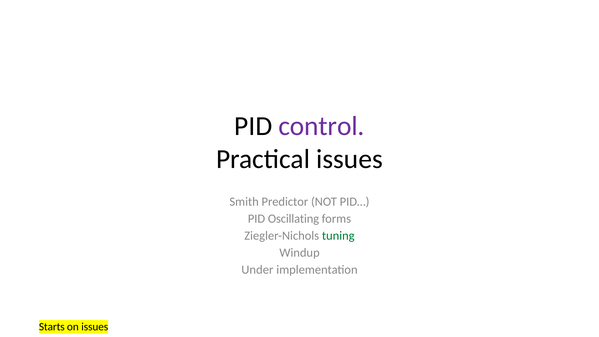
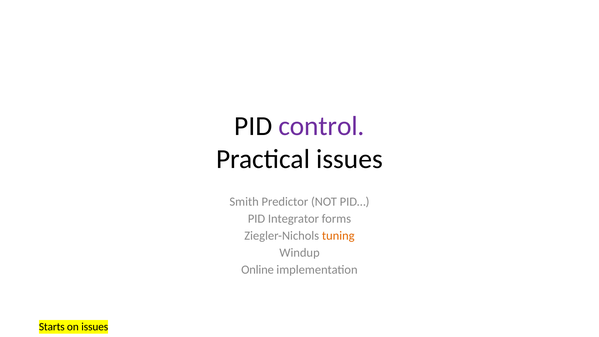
Oscillating: Oscillating -> Integrator (293, 219)
tuning colour: green -> orange (338, 236)
Under: Under -> Online (258, 270)
